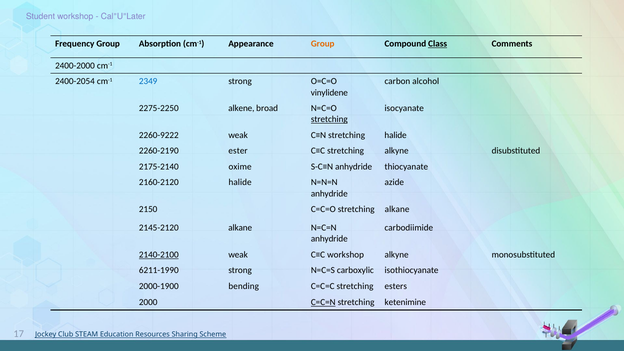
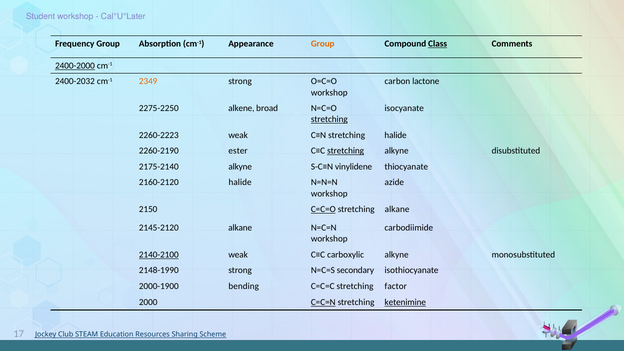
2400-2000 underline: none -> present (75, 66)
2400-2054: 2400-2054 -> 2400-2032 (75, 81)
2349 colour: blue -> orange (148, 81)
alcohol: alcohol -> lactone (426, 81)
vinylidene: vinylidene -> workshop (329, 93)
2260-9222: 2260-9222 -> 2260-2223 (159, 135)
stretching underline: none -> present (346, 151)
2175-2140 oxime: oxime -> alkyne (240, 167)
S-C≡N anhydride: anhydride -> vinylidene (354, 167)
anhydride: anhydride -> workshop (329, 194)
C=C=O underline: none -> present (323, 209)
anhydride: anhydride -> workshop (329, 239)
C≡C workshop: workshop -> carboxylic (346, 255)
6211-1990: 6211-1990 -> 2148-1990 (159, 270)
carboxylic: carboxylic -> secondary (355, 270)
esters: esters -> factor (396, 286)
ketenimine underline: none -> present (405, 302)
